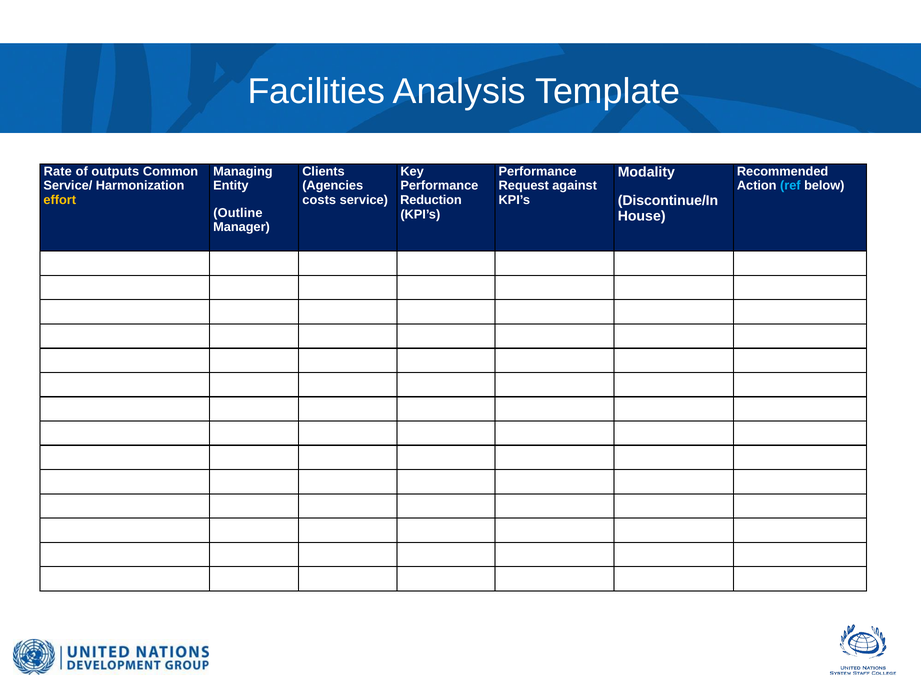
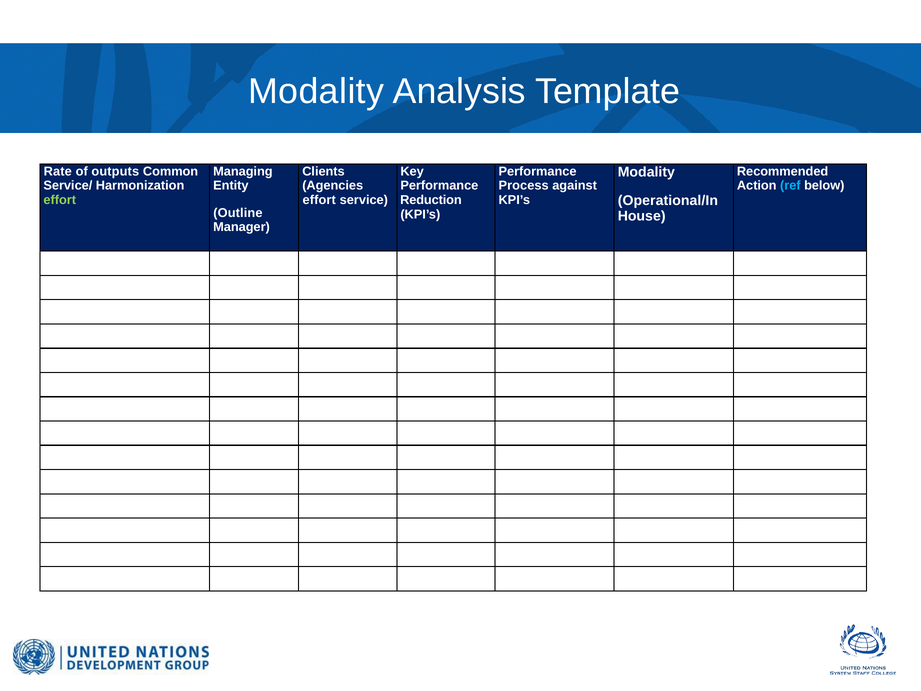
Facilities: Facilities -> Modality (316, 91)
Request: Request -> Process (524, 186)
effort colour: yellow -> light green (60, 200)
costs: costs -> effort (319, 200)
Discontinue/In: Discontinue/In -> Operational/In (668, 201)
